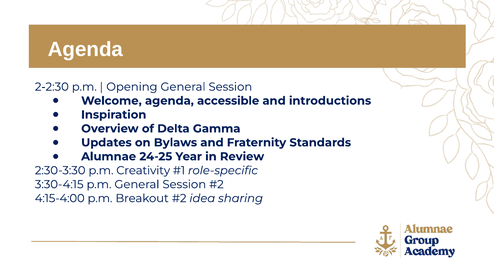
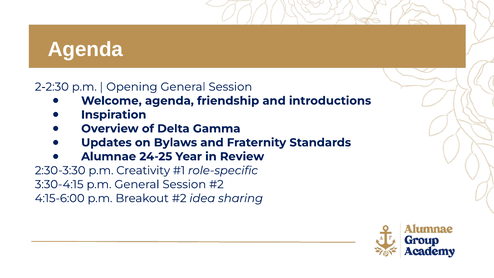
accessible: accessible -> friendship (228, 101)
4:15-4:00: 4:15-4:00 -> 4:15-6:00 (60, 198)
